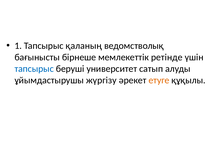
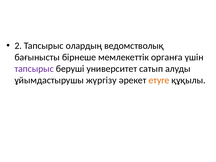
1: 1 -> 2 (18, 46)
қаланың: қаланың -> олардың (84, 46)
ретінде: ретінде -> органға (167, 57)
тапсырыс colour: blue -> purple (34, 69)
